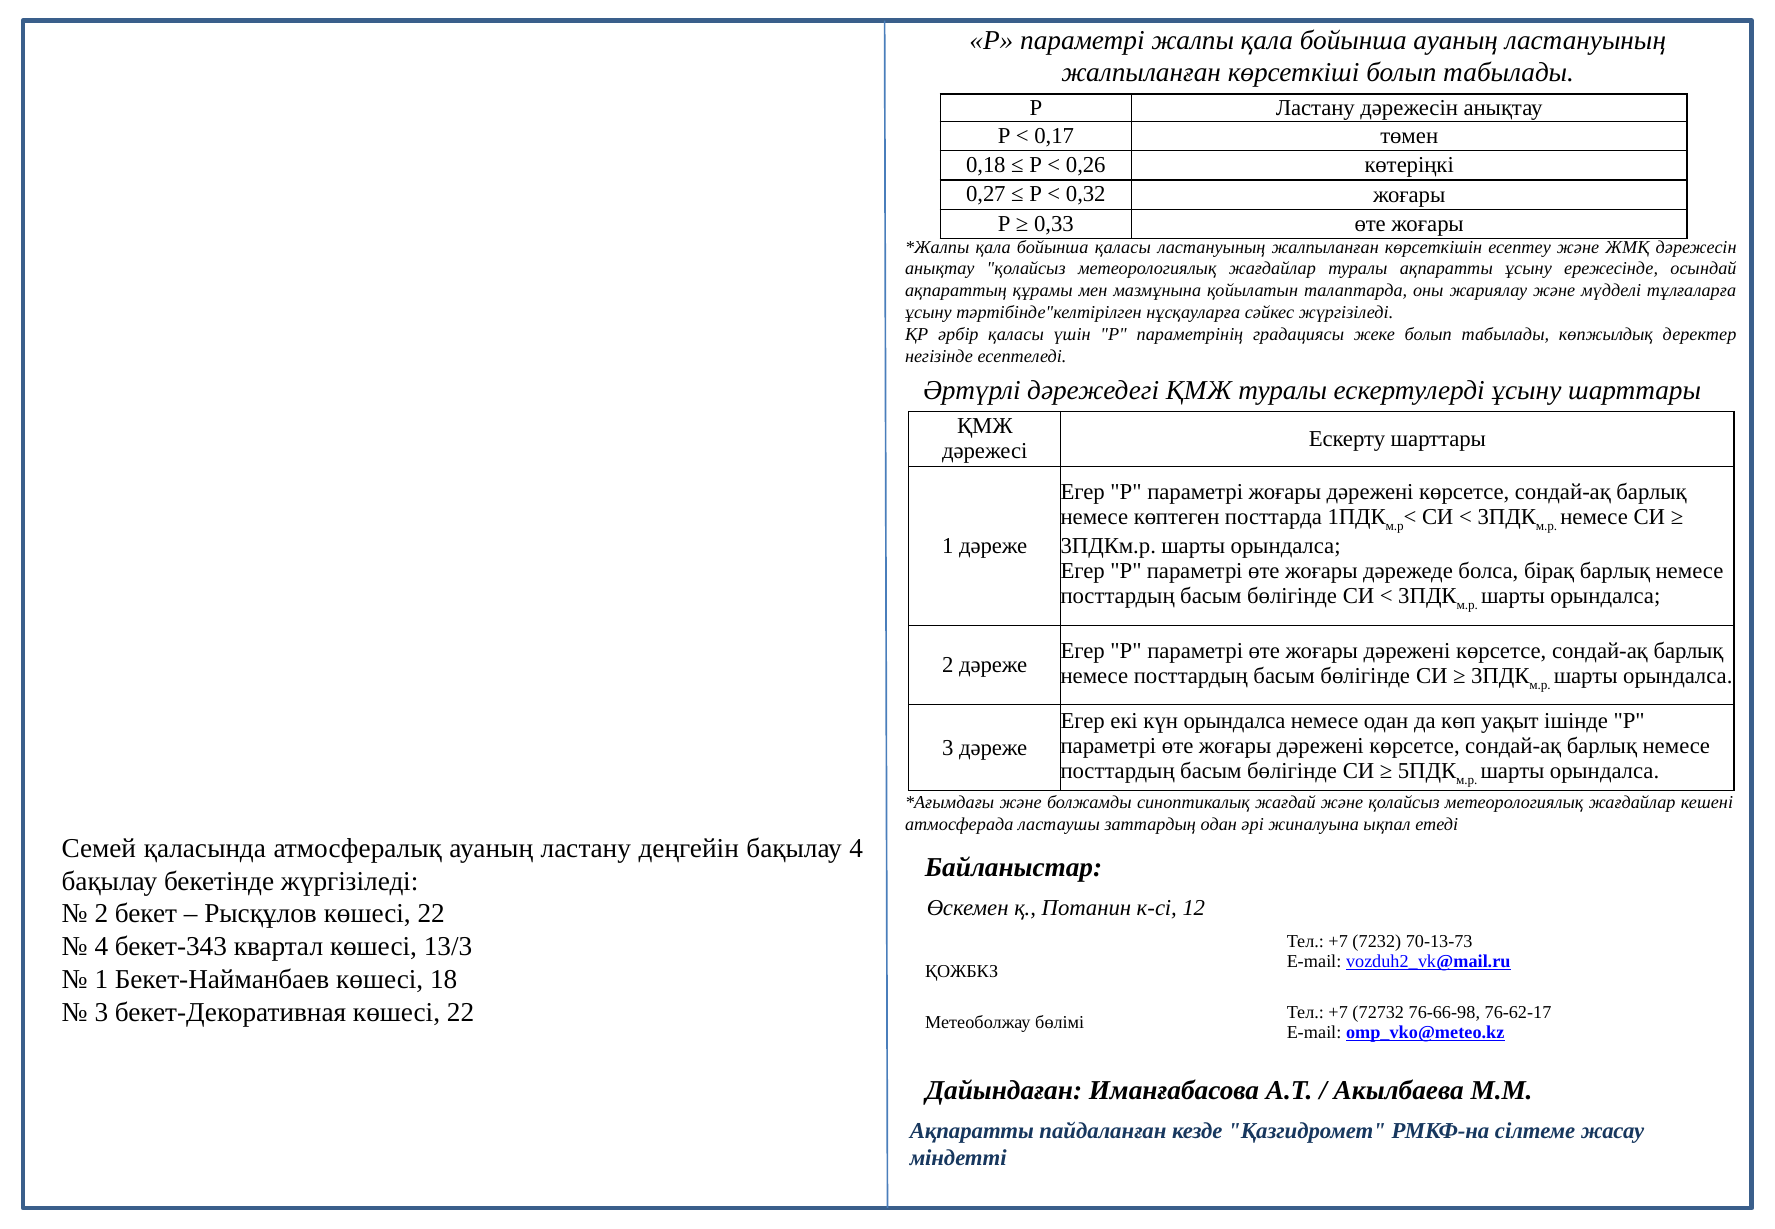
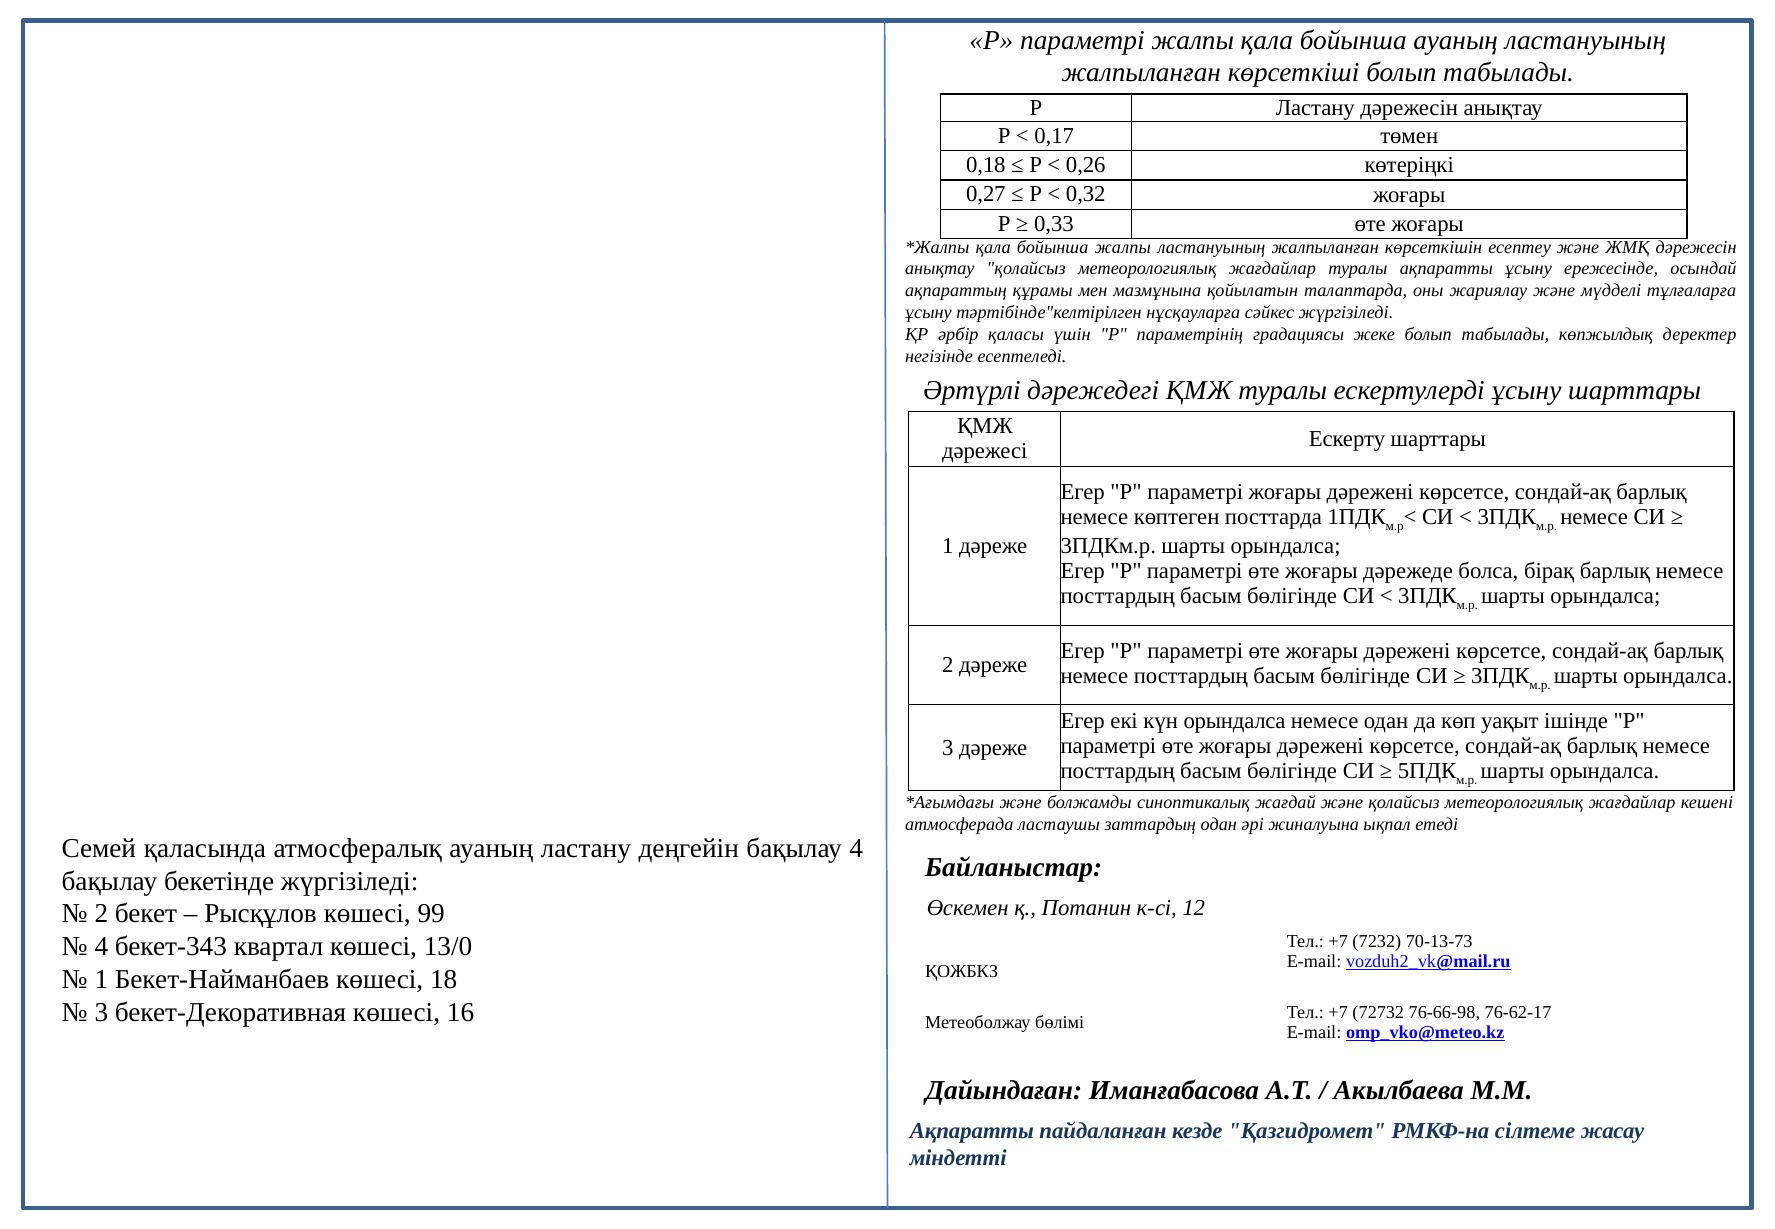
бойынша қаласы: қаласы -> жалпы (1123, 247)
Рысқұлов көшесі 22: 22 -> 99 (431, 914)
13/3: 13/3 -> 13/0 (448, 947)
бекет-Декоративная көшесі 22: 22 -> 16 (461, 1012)
